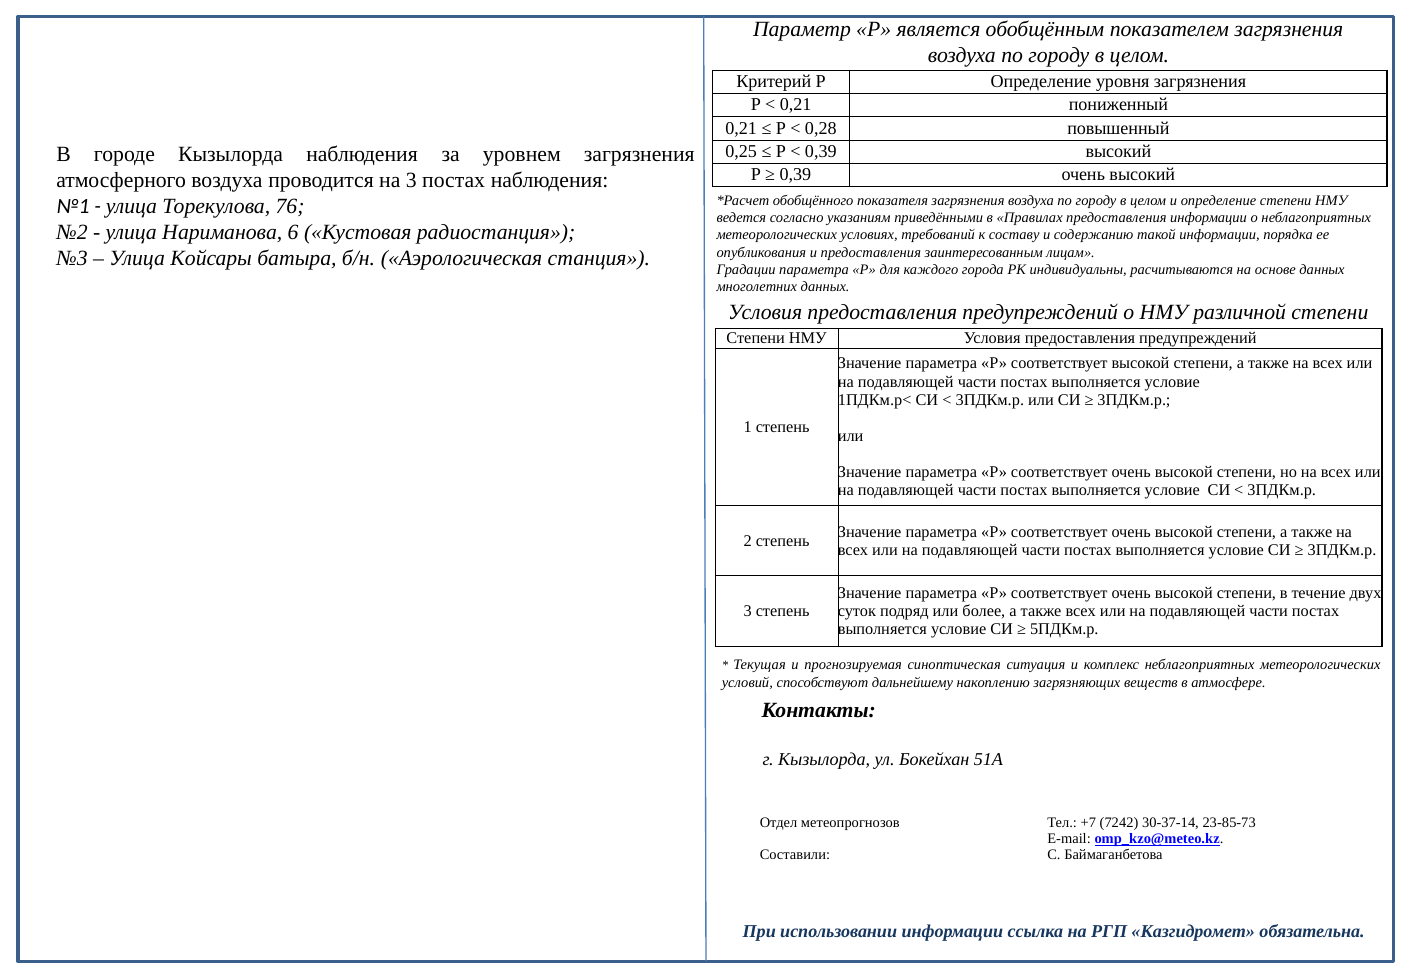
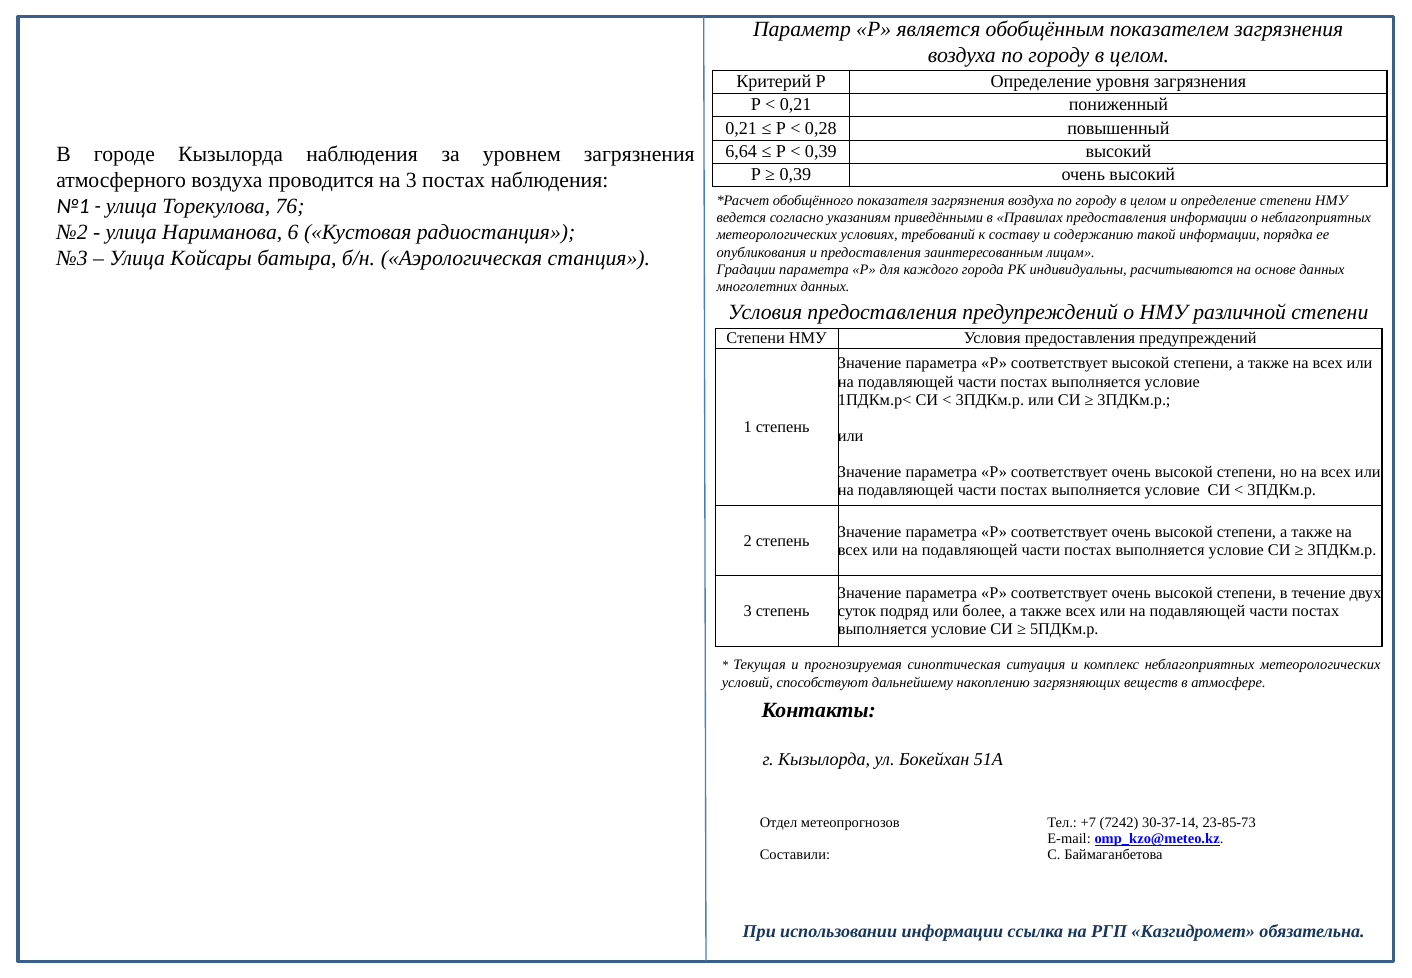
0,25: 0,25 -> 6,64 (741, 151)
